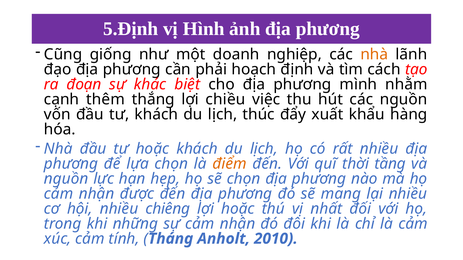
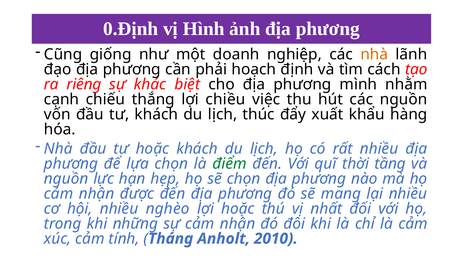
5.Định: 5.Định -> 0.Định (131, 29)
đoạn: đoạn -> riêng (84, 85)
thêm: thêm -> chiếu (106, 100)
điểm colour: orange -> green (230, 164)
chiêng: chiêng -> nghèo (168, 209)
